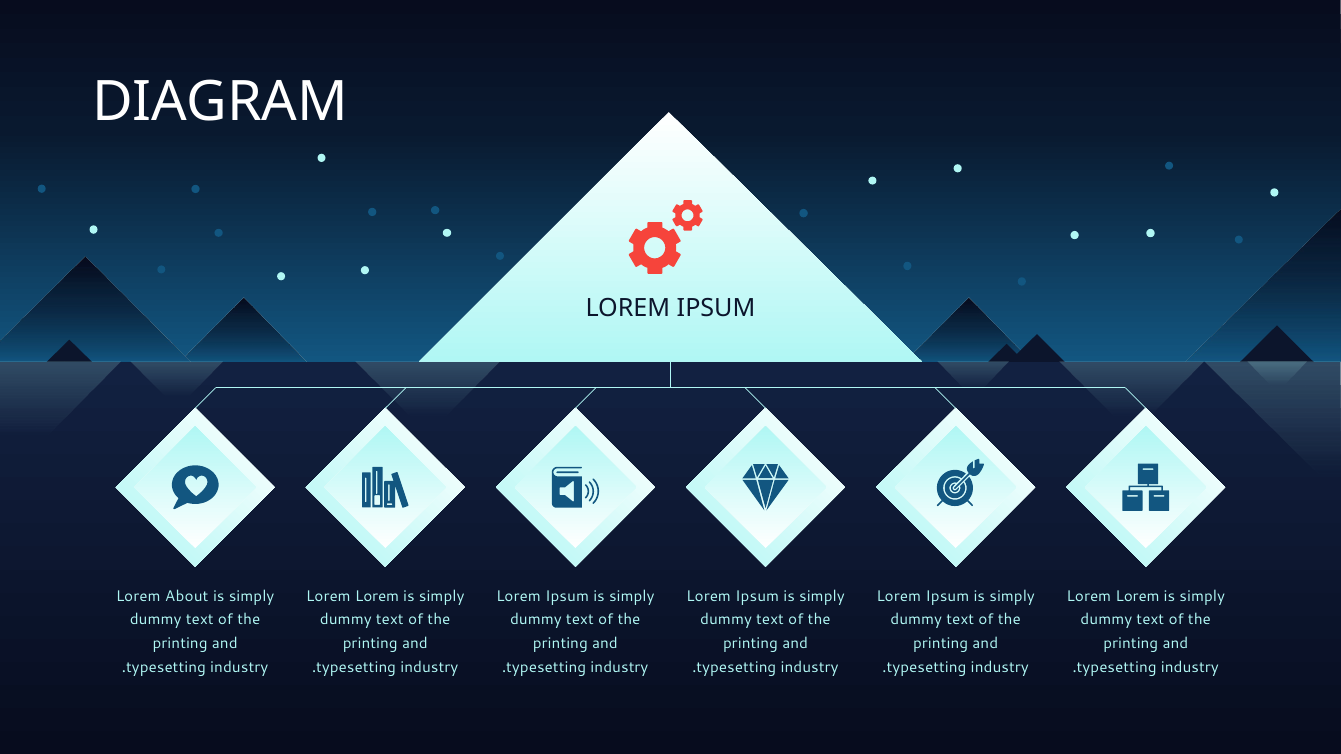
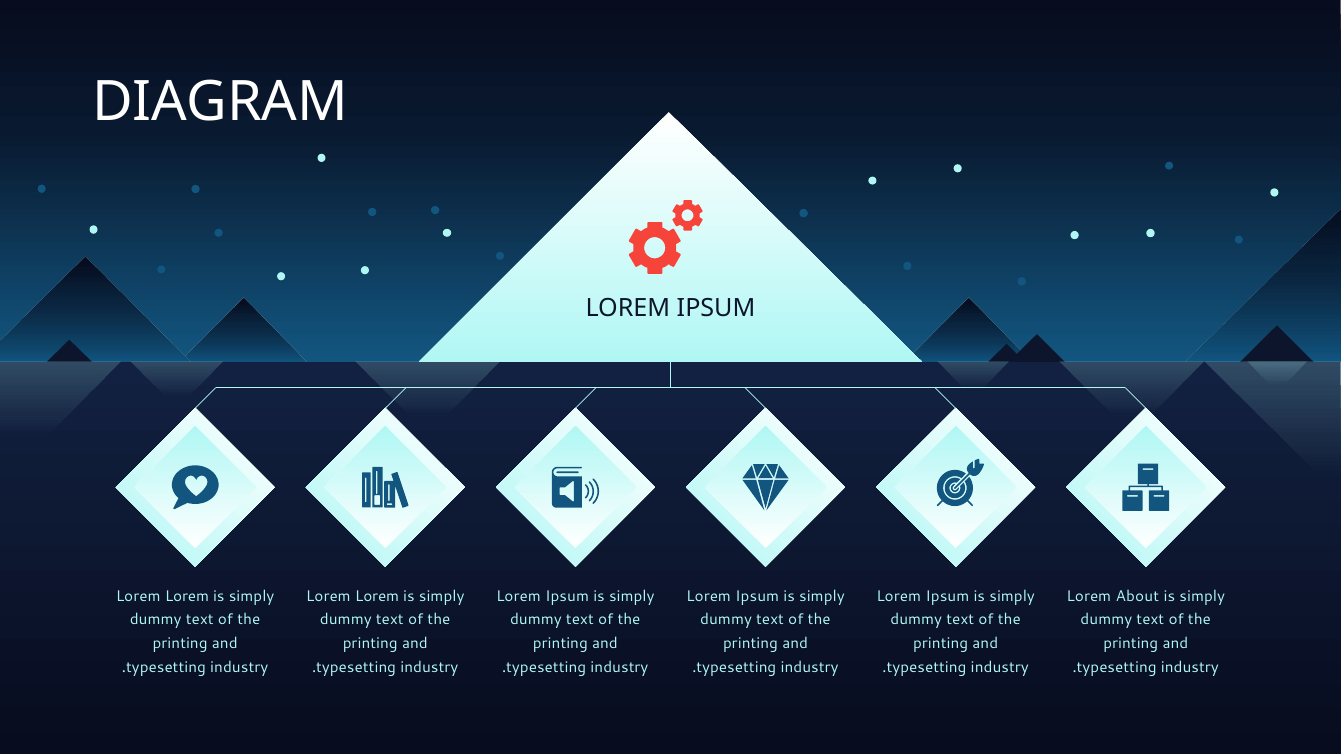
About: About -> Lorem (187, 596)
Lorem: Lorem -> About (1137, 596)
